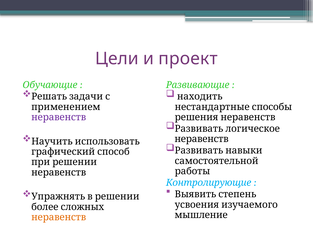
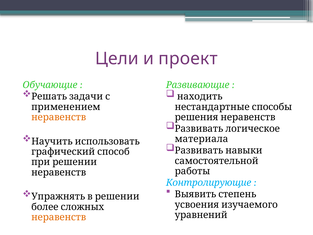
неравенств colour: purple -> orange (59, 117)
неравенств: неравенств -> материала (201, 139)
мышление: мышление -> уравнений (201, 215)
